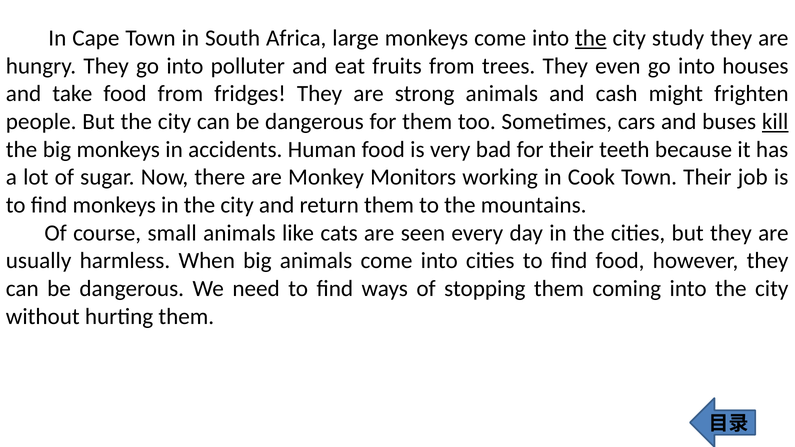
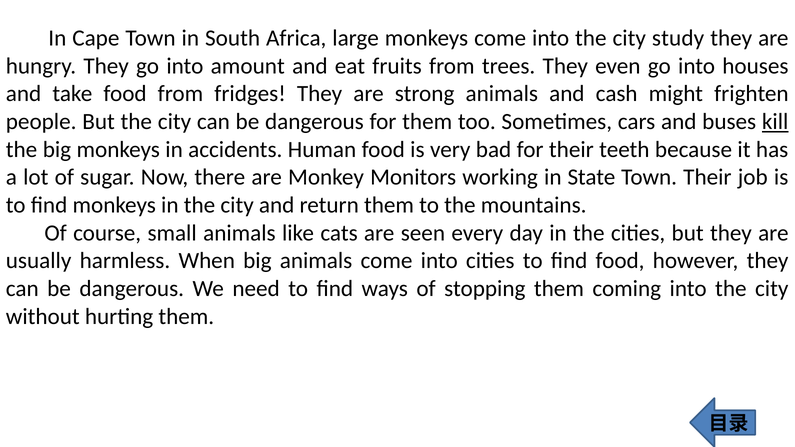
the underline: present -> none (591, 38)
polluter: polluter -> amount (248, 66)
Cook: Cook -> State (591, 177)
